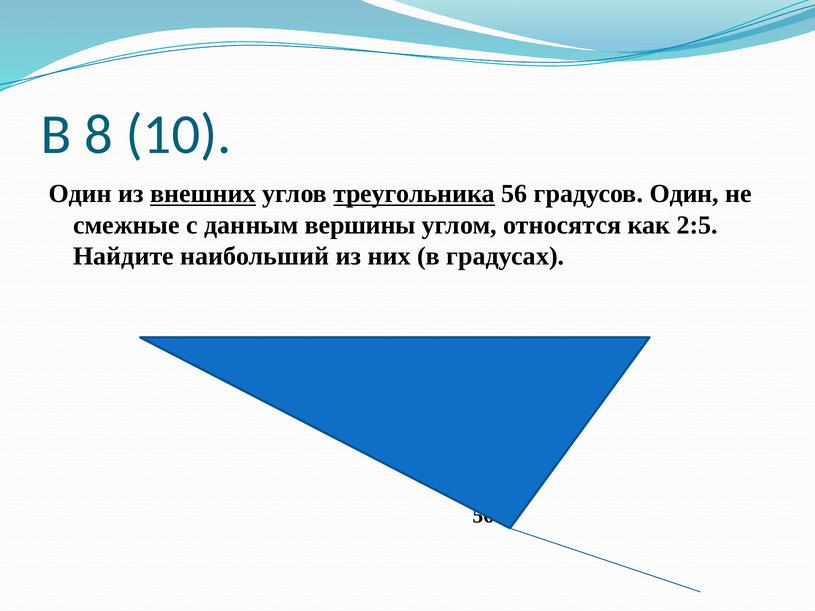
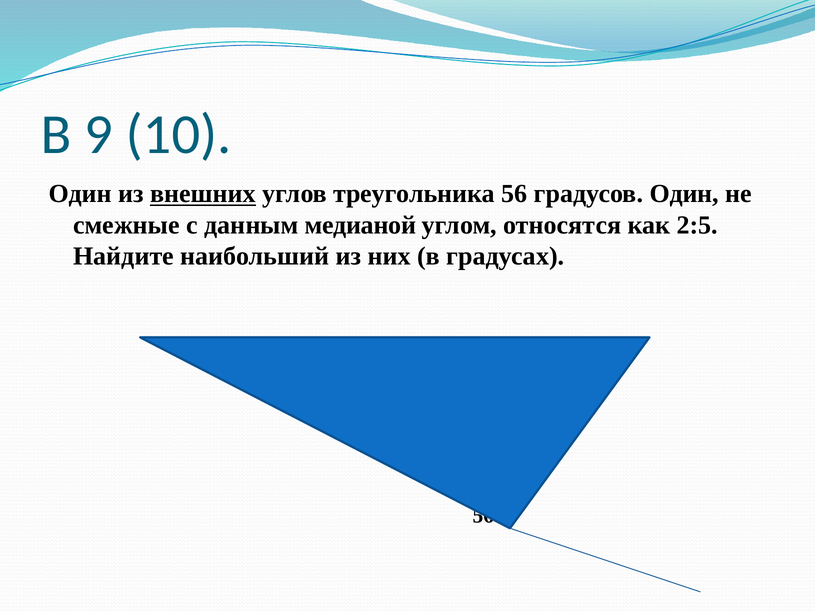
8: 8 -> 9 (99, 135)
треугольника underline: present -> none (414, 194)
вершины: вершины -> медианой (360, 225)
